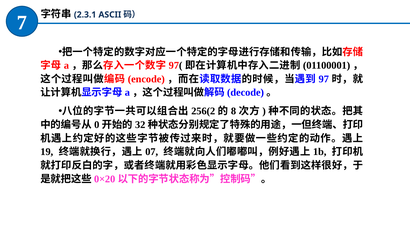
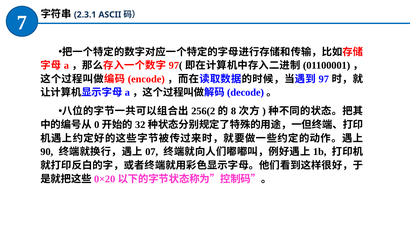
19: 19 -> 90 (47, 152)
